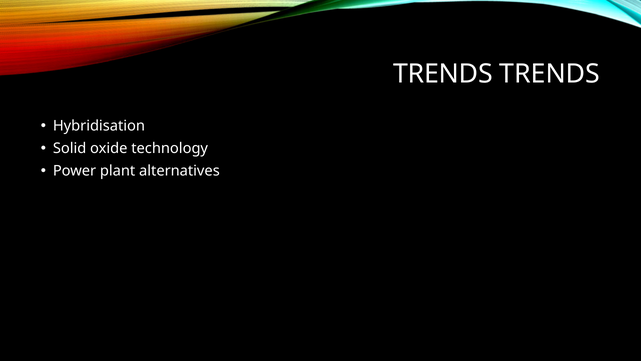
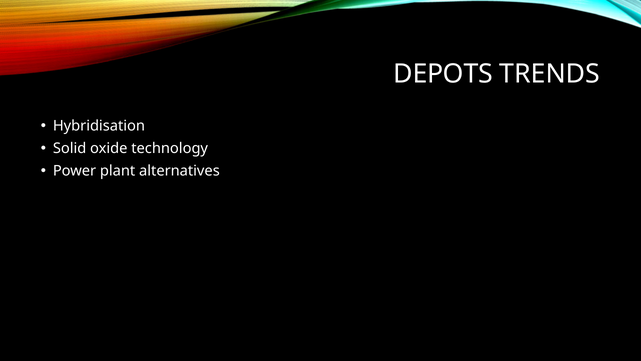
TRENDS: TRENDS -> DEPOTS (443, 74)
